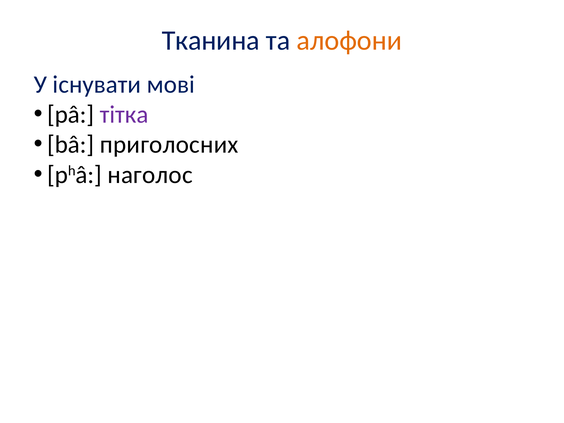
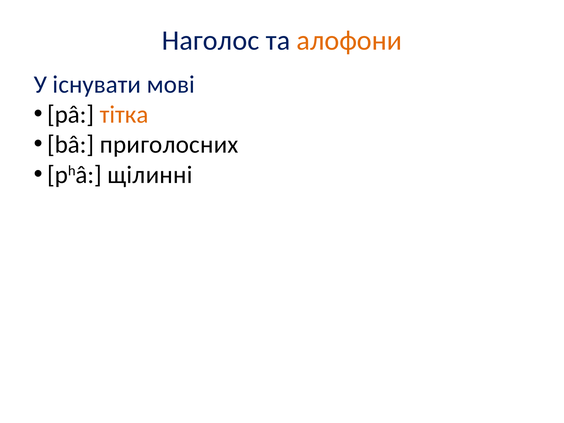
Тканина: Тканина -> Наголос (211, 41)
тітка colour: purple -> orange (124, 115)
наголос: наголос -> щілинні (150, 175)
